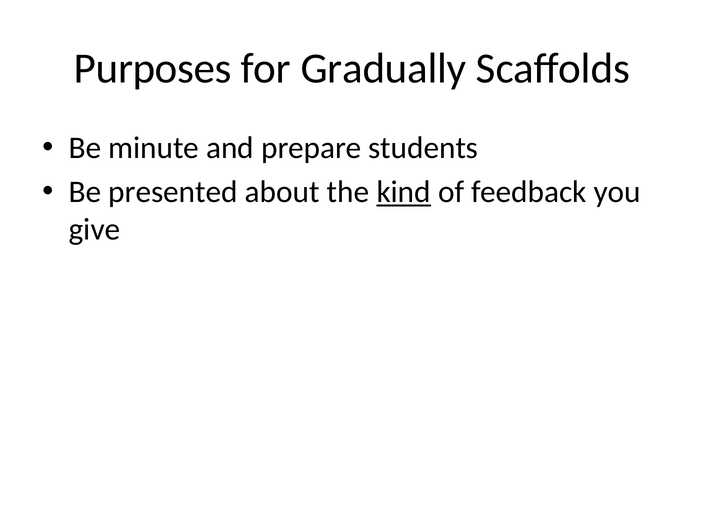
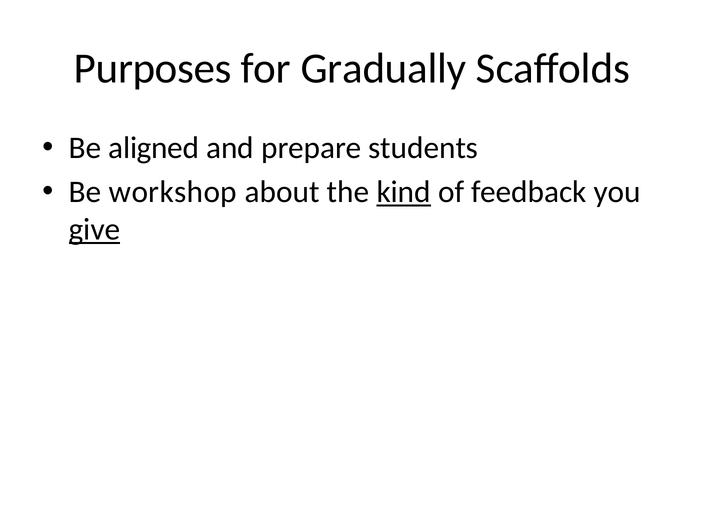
minute: minute -> aligned (154, 148)
presented: presented -> workshop (173, 192)
give underline: none -> present (94, 229)
